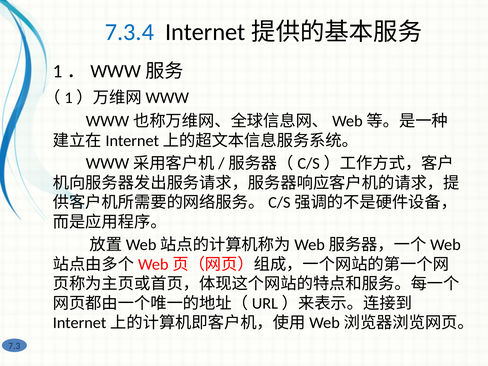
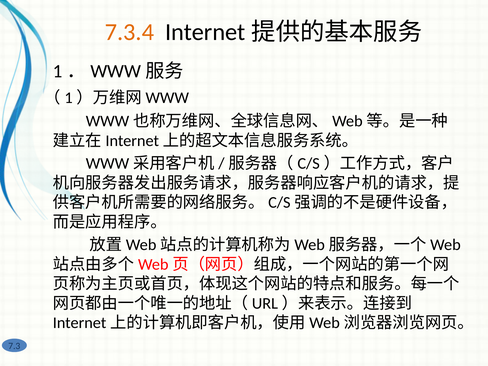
7.3.4 colour: blue -> orange (129, 32)
